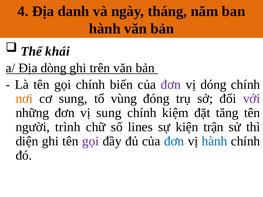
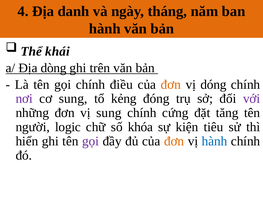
biến: biến -> điều (121, 85)
đơn colour: purple -> orange (171, 85)
nơi colour: orange -> purple (24, 99)
vùng: vùng -> kẻng (124, 99)
kiệm: kiệm -> cứng (175, 113)
trình: trình -> logic (68, 127)
lines: lines -> khóa (140, 127)
trận: trận -> tiêu (213, 127)
diện: diện -> hiển (27, 141)
đơn colour: blue -> orange (174, 141)
